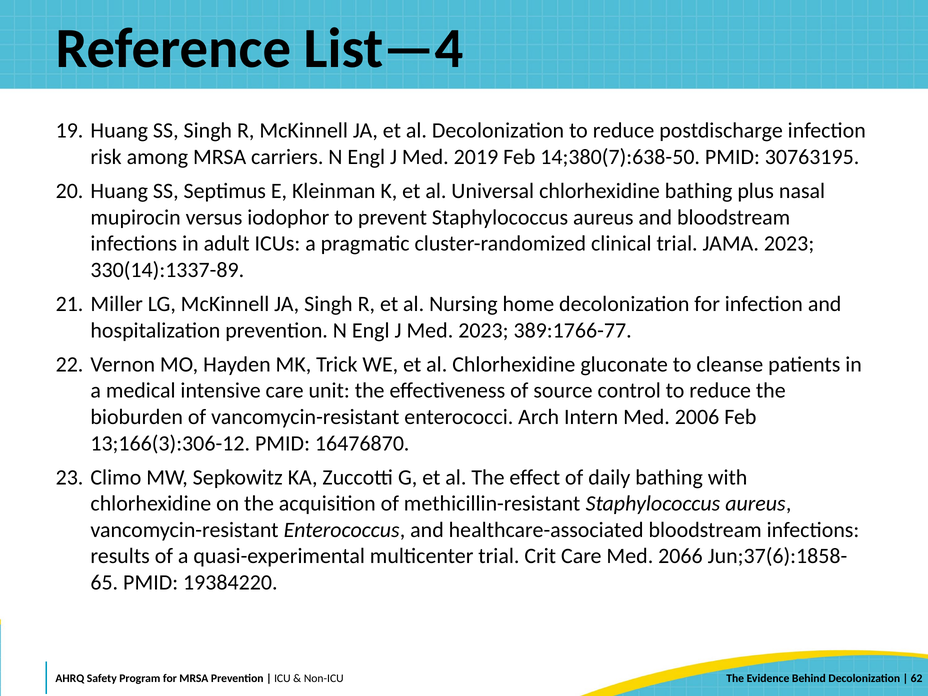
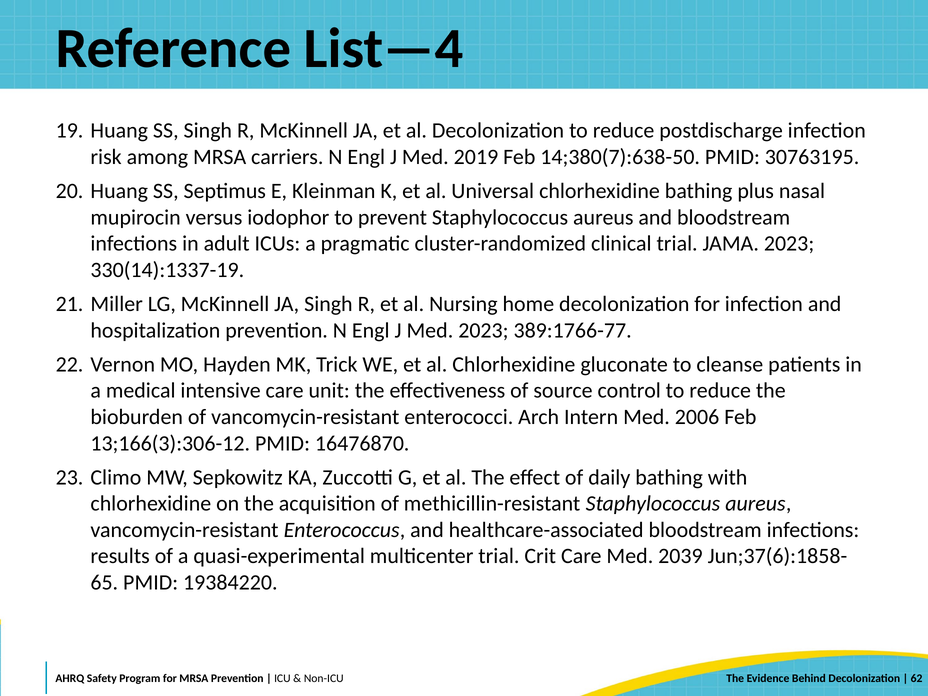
330(14):1337-89: 330(14):1337-89 -> 330(14):1337-19 (167, 270)
2066: 2066 -> 2039 (680, 556)
